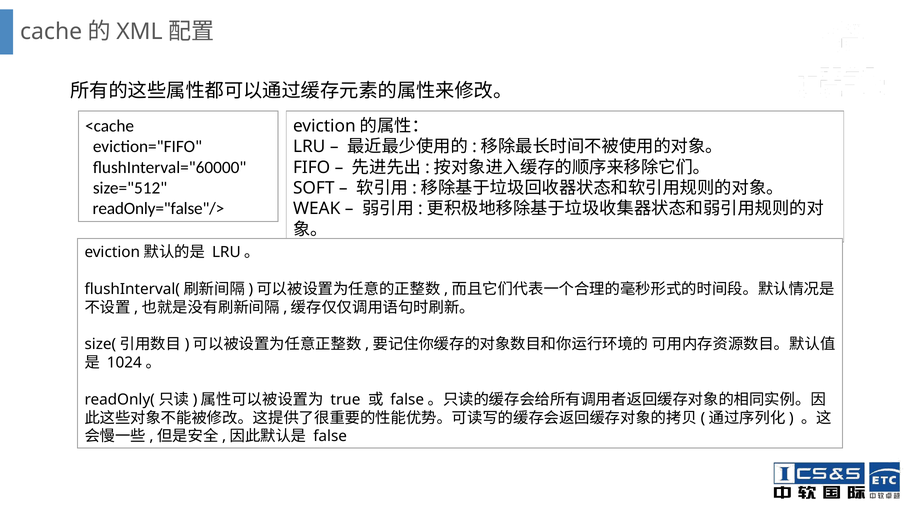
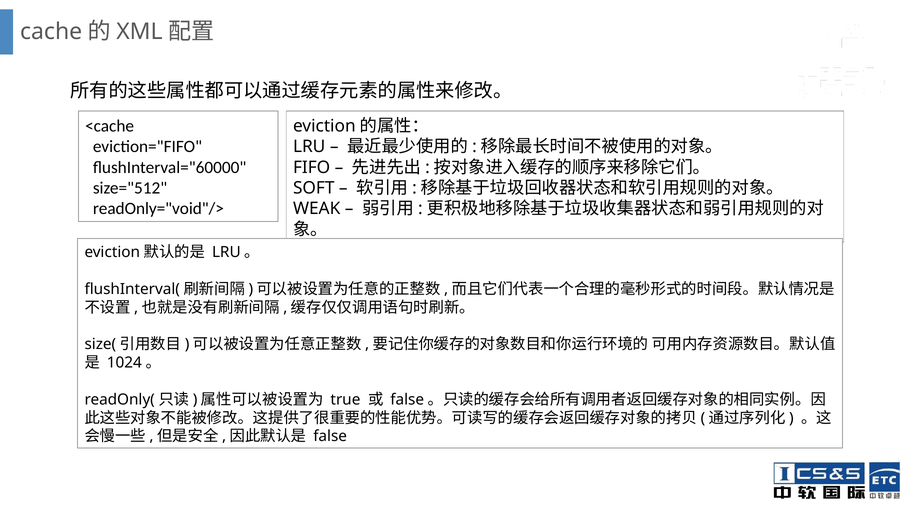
readOnly="false"/>: readOnly="false"/> -> readOnly="void"/> (158, 209)
